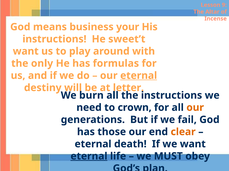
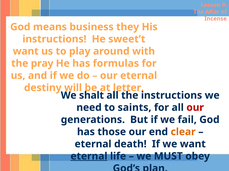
your: your -> they (128, 27)
only: only -> pray (42, 64)
eternal underline: present -> none (139, 76)
burn: burn -> shalt (91, 96)
crown: crown -> saints (135, 108)
our colour: orange -> red (195, 108)
